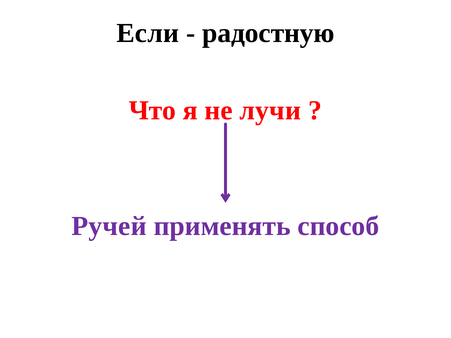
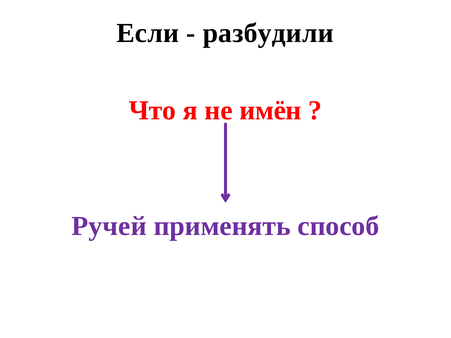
радостную: радостную -> разбудили (268, 33)
лучи: лучи -> имён (271, 110)
